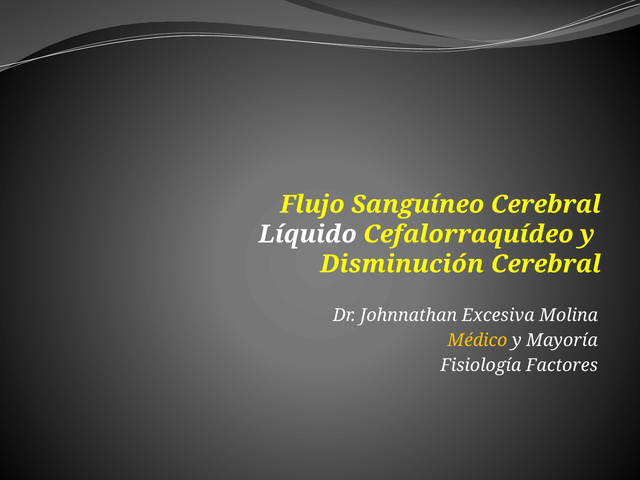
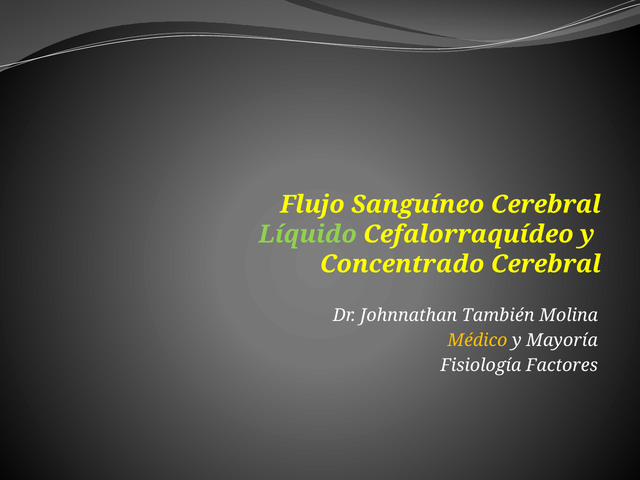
Líquido colour: white -> light green (308, 234)
Disminución: Disminución -> Concentrado (402, 264)
Excesiva: Excesiva -> También (498, 316)
